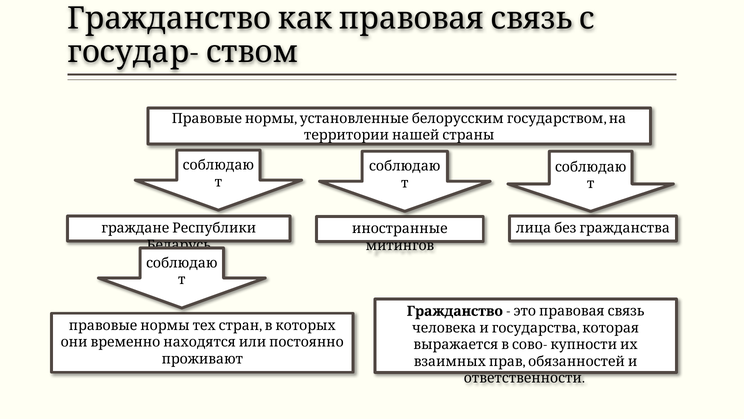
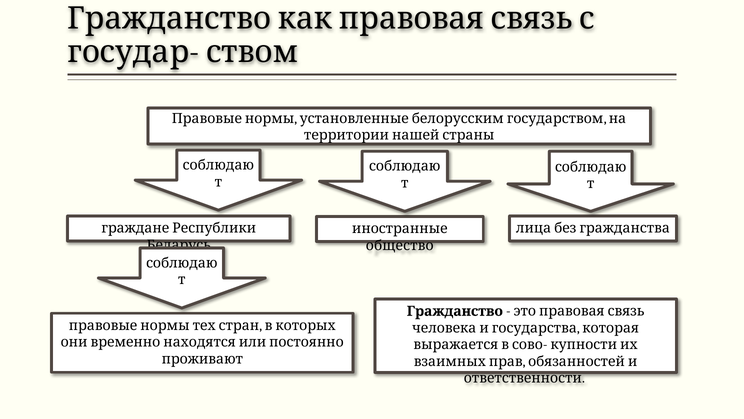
митингов: митингов -> общество (400, 245)
